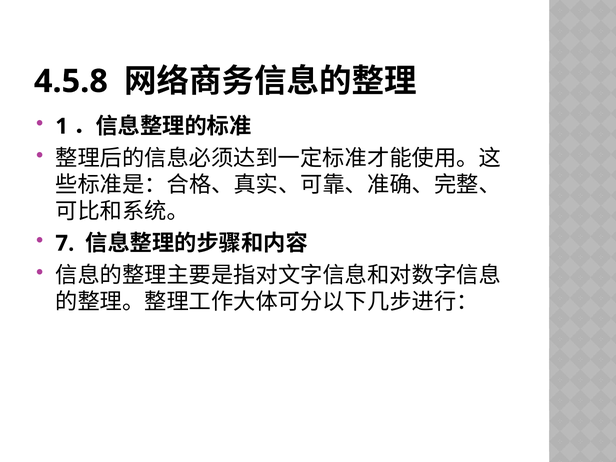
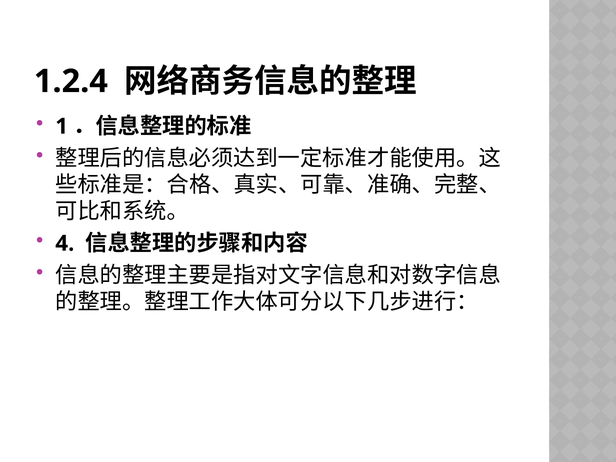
4.5.8: 4.5.8 -> 1.2.4 (71, 81)
7: 7 -> 4 (65, 243)
